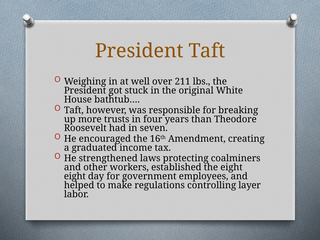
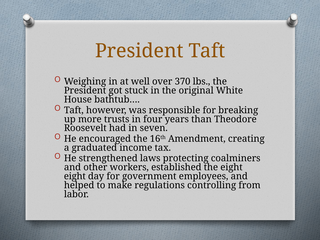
211: 211 -> 370 (183, 82)
layer: layer -> from (250, 185)
